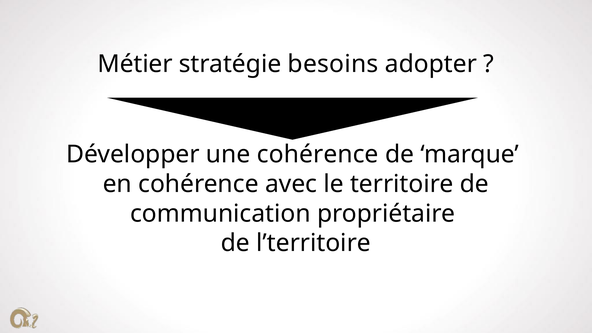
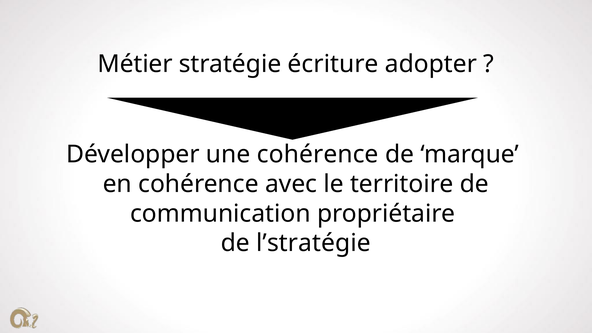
besoins: besoins -> écriture (333, 64)
l’territoire: l’territoire -> l’stratégie (313, 243)
